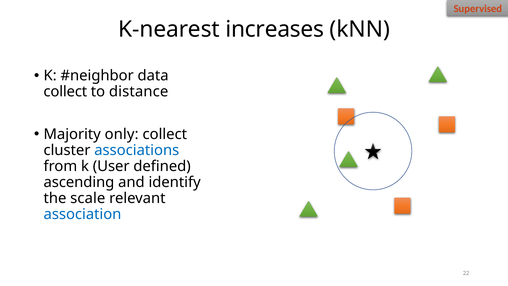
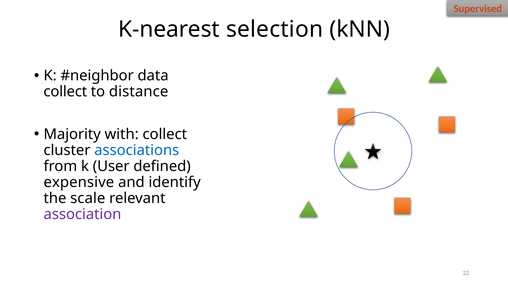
increases: increases -> selection (275, 29)
only: only -> with (122, 134)
ascending: ascending -> expensive (79, 182)
association colour: blue -> purple (82, 214)
